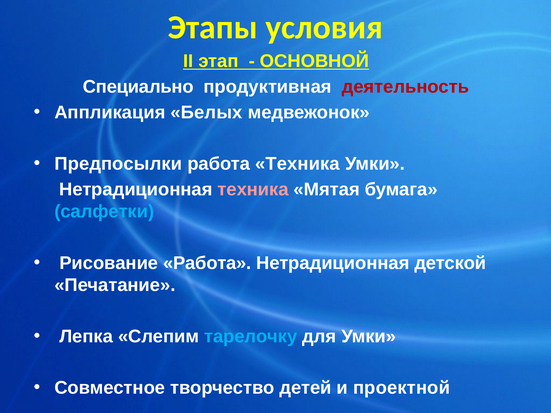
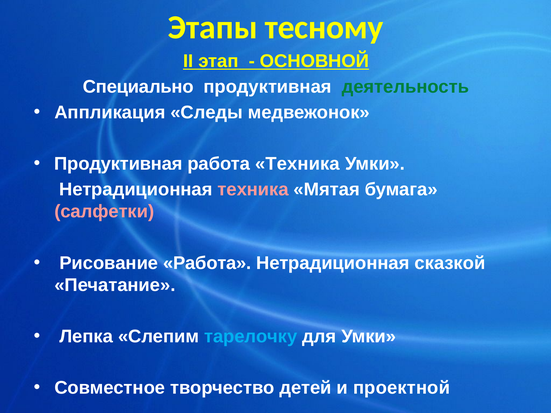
условия: условия -> тесному (324, 28)
деятельность colour: red -> green (405, 87)
Белых: Белых -> Следы (207, 113)
Предпосылки: Предпосылки -> Продуктивная (118, 164)
салфетки colour: light blue -> pink (104, 212)
детской: детской -> сказкой (450, 263)
